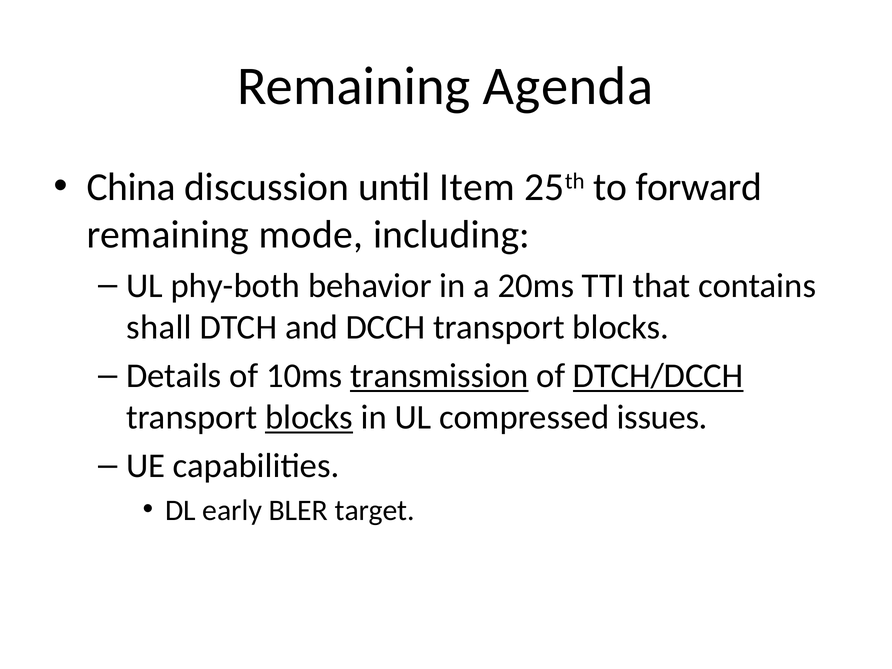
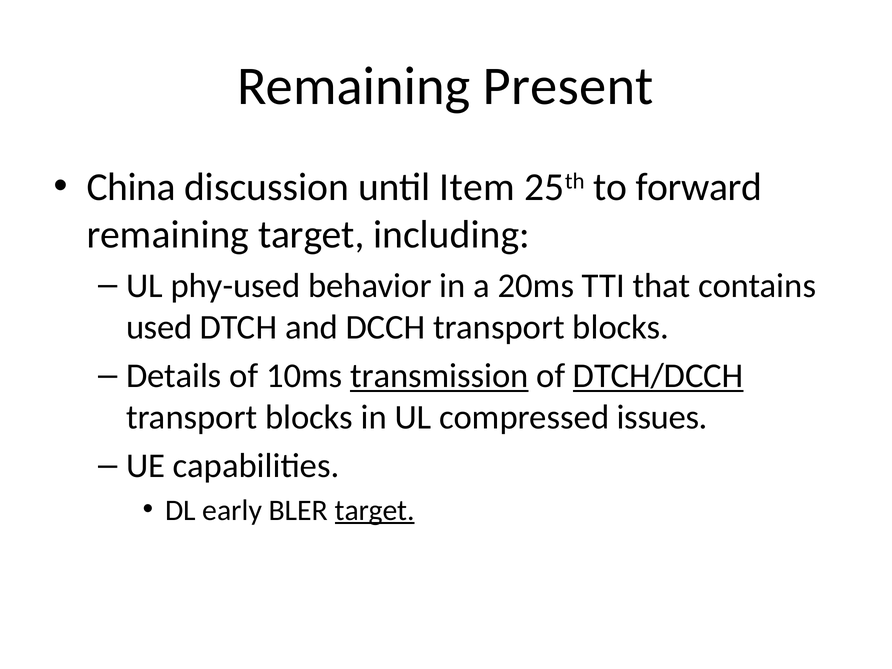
Agenda: Agenda -> Present (568, 86)
remaining mode: mode -> target (311, 235)
phy-both: phy-both -> phy-used (235, 286)
shall: shall -> used (159, 327)
blocks underline: present -> none (309, 418)
target underline: none -> present (375, 510)
